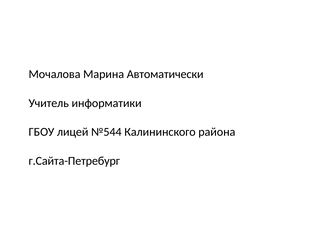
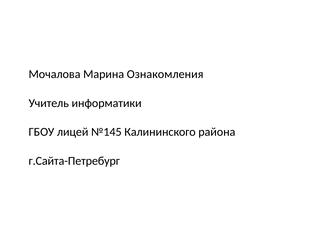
Автоматически: Автоматически -> Ознакомления (165, 74)
№544: №544 -> №145 (106, 132)
